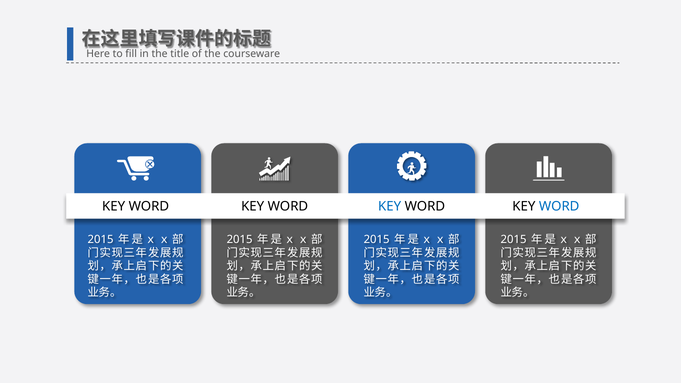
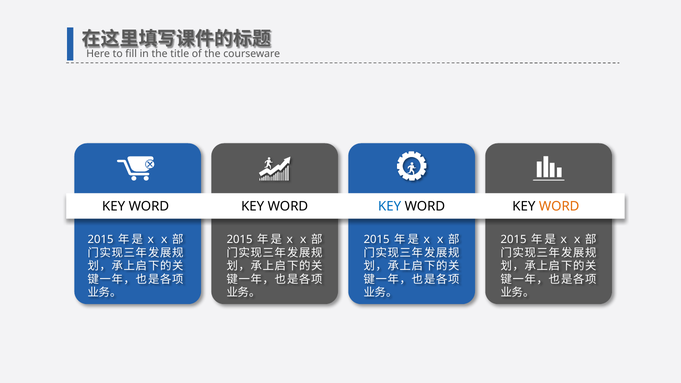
WORD colour: blue -> orange (559, 207)
